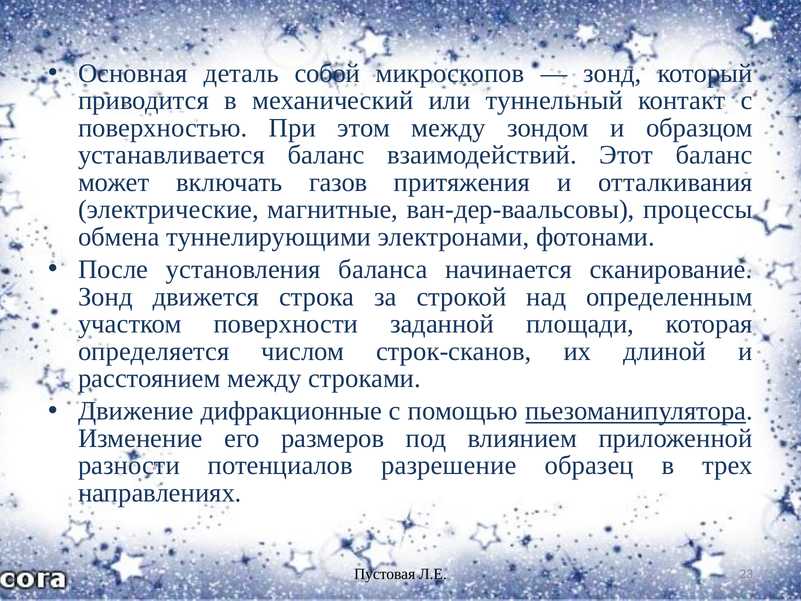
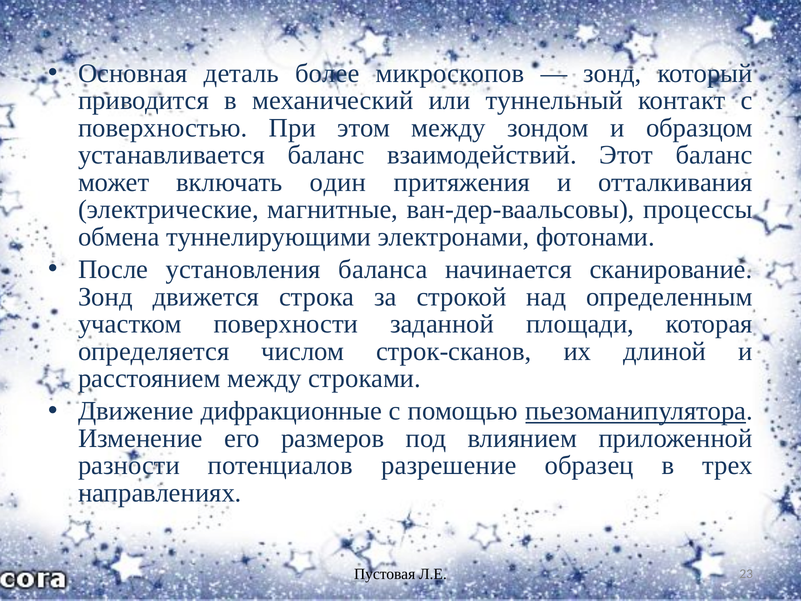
собой: собой -> более (327, 73)
газов: газов -> один (338, 182)
